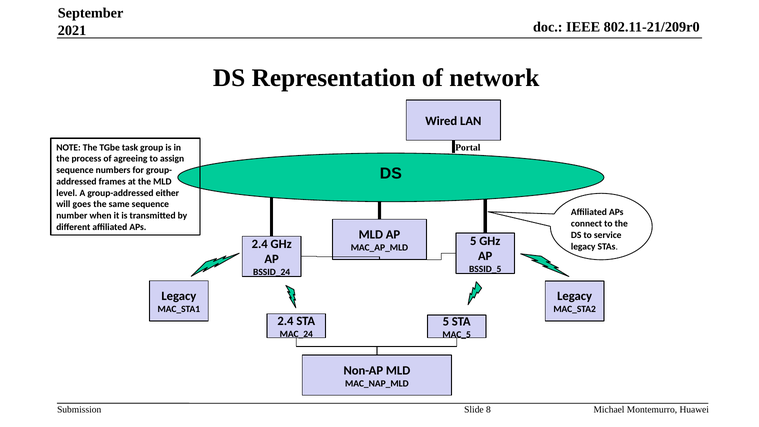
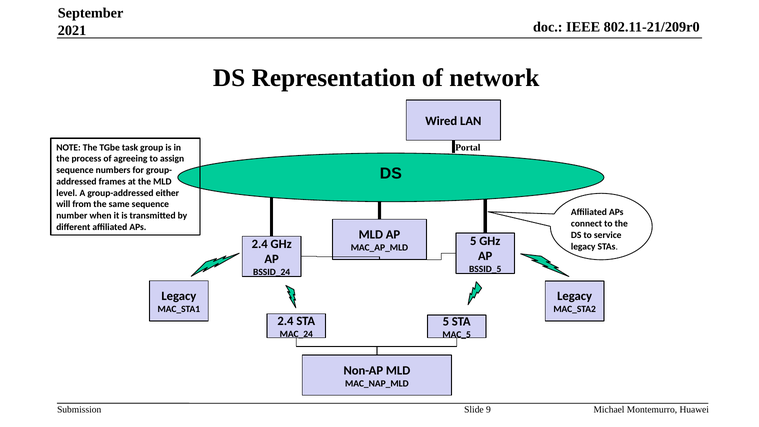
goes: goes -> from (82, 204)
8: 8 -> 9 (488, 409)
